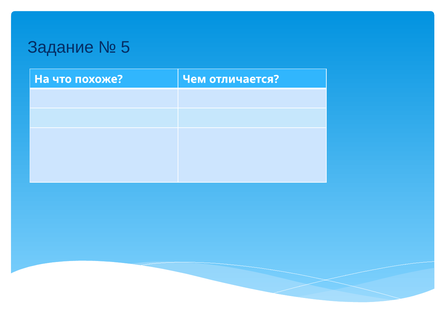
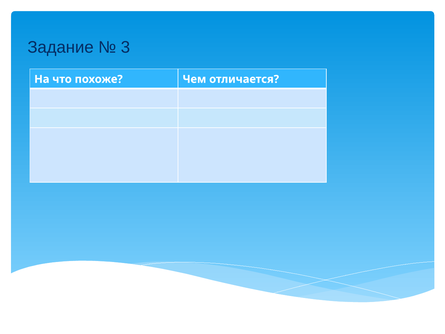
5: 5 -> 3 (125, 47)
